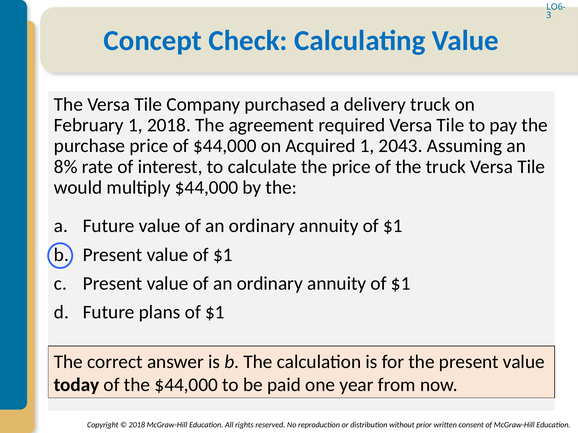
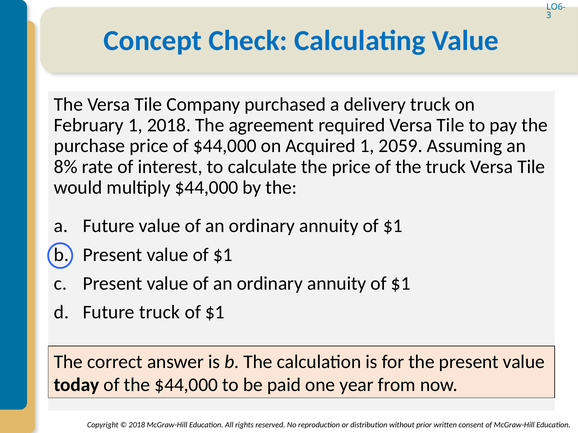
2043: 2043 -> 2059 (401, 146)
Future plans: plans -> truck (160, 313)
